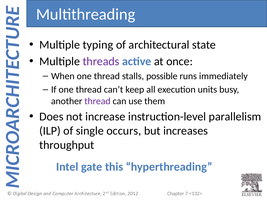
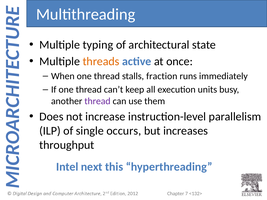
threads colour: purple -> orange (101, 62)
possible: possible -> fraction (162, 76)
gate: gate -> next (92, 167)
